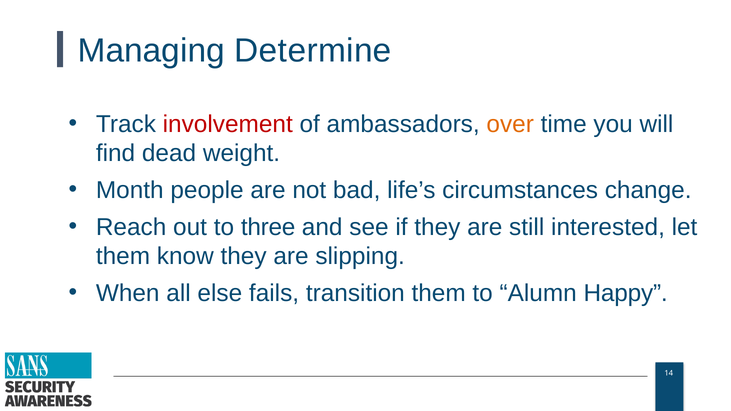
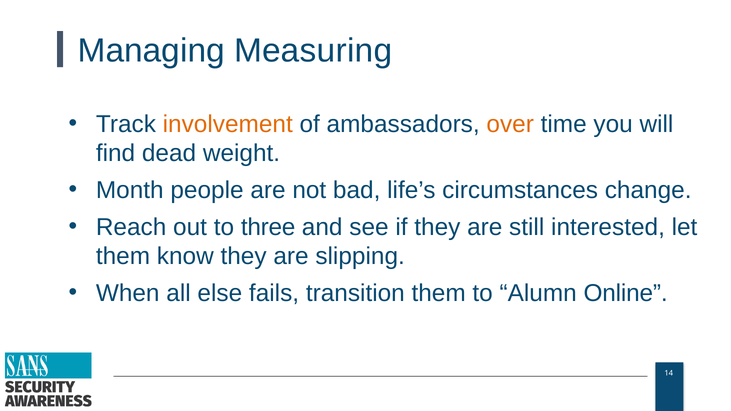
Determine: Determine -> Measuring (313, 51)
involvement colour: red -> orange (228, 124)
Happy: Happy -> Online (626, 293)
